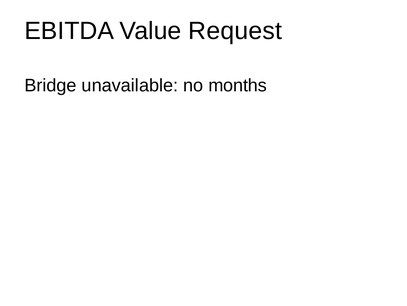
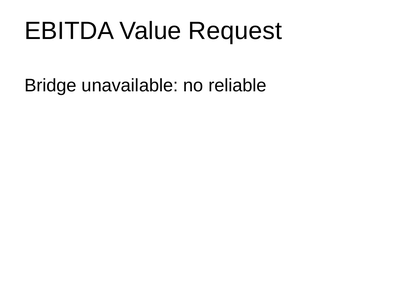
months: months -> reliable (238, 85)
